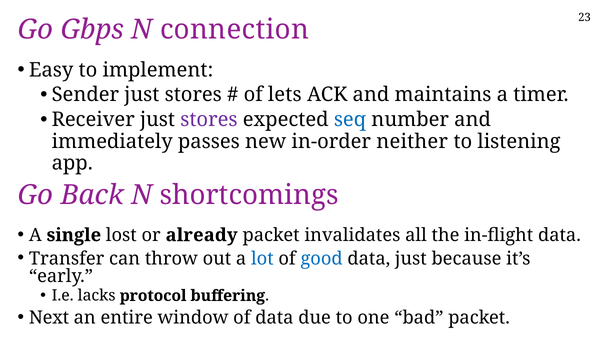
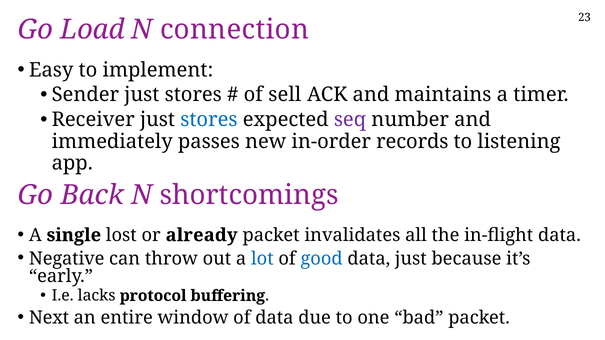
Gbps: Gbps -> Load (92, 29)
lets: lets -> sell (285, 95)
stores colour: purple -> blue (209, 120)
seq colour: blue -> purple (350, 120)
neither: neither -> records (412, 142)
Transfer: Transfer -> Negative (67, 259)
